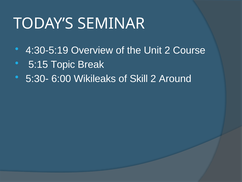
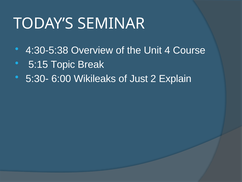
4:30-5:19: 4:30-5:19 -> 4:30-5:38 (47, 50)
Unit 2: 2 -> 4 (167, 50)
Skill: Skill -> Just (139, 79)
Around: Around -> Explain (175, 79)
